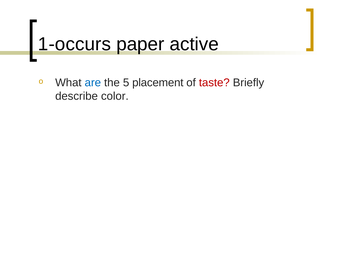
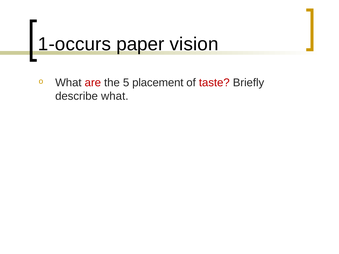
active: active -> vision (194, 44)
are colour: blue -> red (93, 83)
describe color: color -> what (115, 96)
